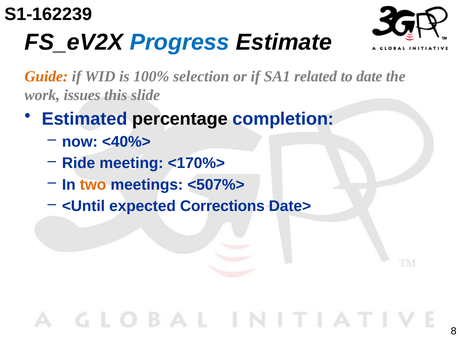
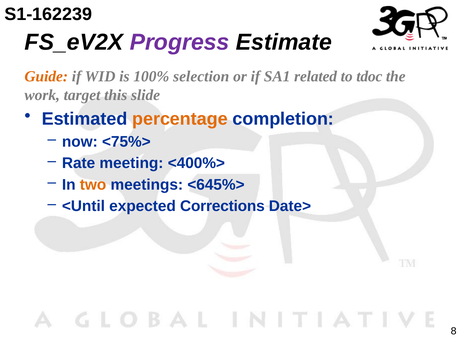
Progress colour: blue -> purple (180, 42)
date: date -> tdoc (369, 76)
issues: issues -> target (82, 95)
percentage colour: black -> orange (180, 119)
<40%>: <40%> -> <75%> (126, 142)
Ride: Ride -> Rate (79, 163)
<170%>: <170%> -> <400%> (196, 163)
<507%>: <507%> -> <645%> (216, 185)
